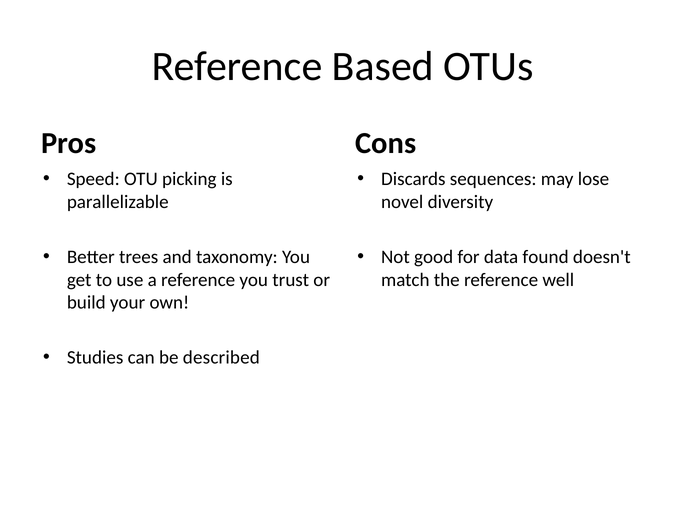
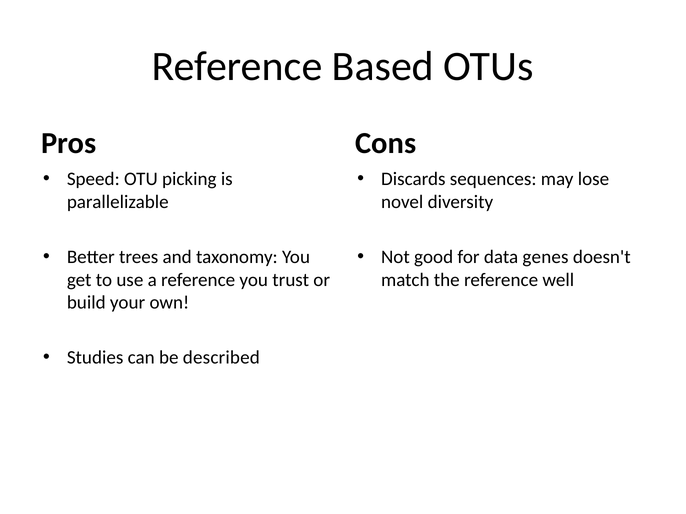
found: found -> genes (546, 257)
